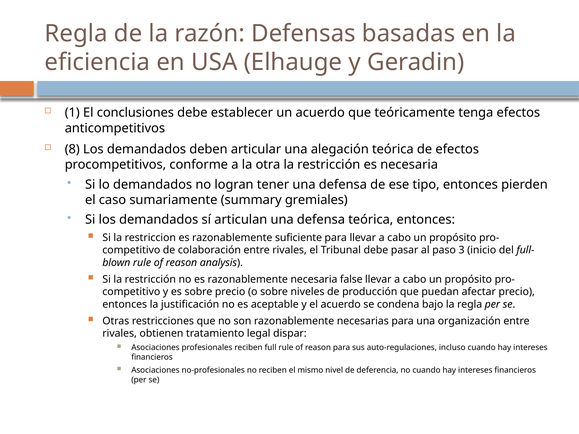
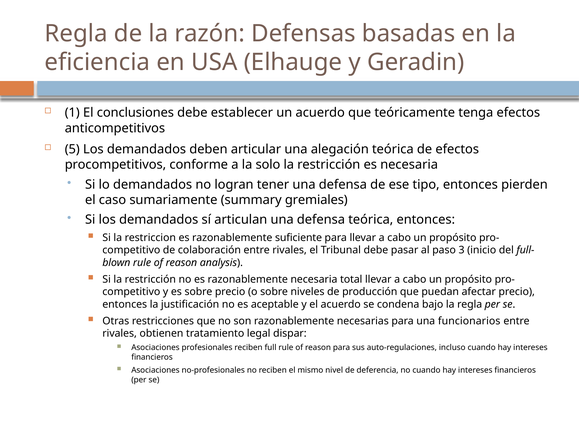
8: 8 -> 5 (72, 149)
otra: otra -> solo (268, 165)
false: false -> total (351, 279)
organización: organización -> funcionarios (469, 321)
